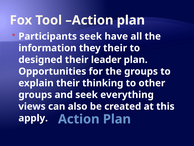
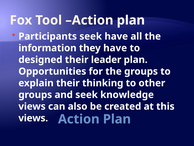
they their: their -> have (115, 48)
everything: everything -> knowledge (127, 94)
apply: apply -> views (33, 118)
